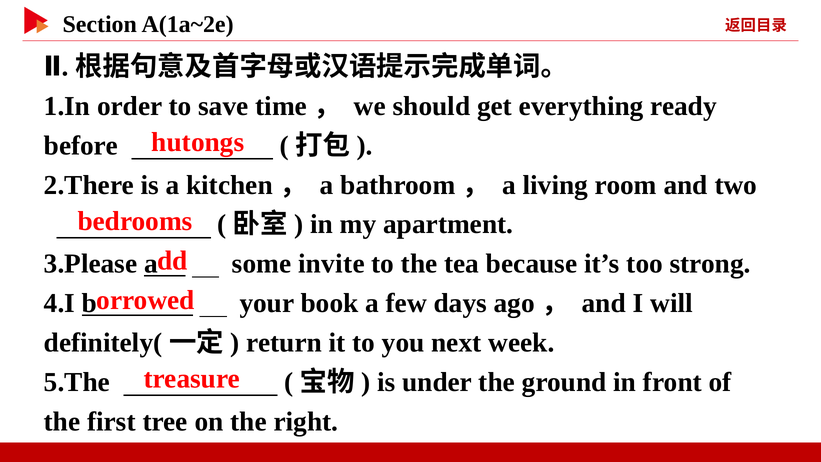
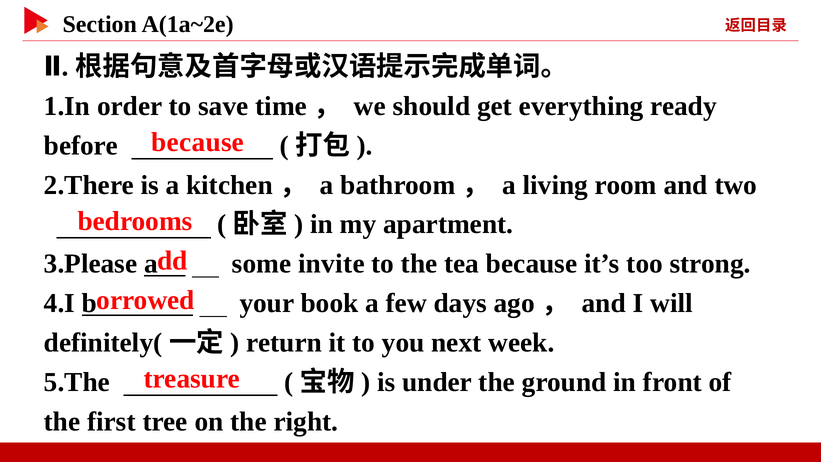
hutongs: hutongs -> because (198, 142)
